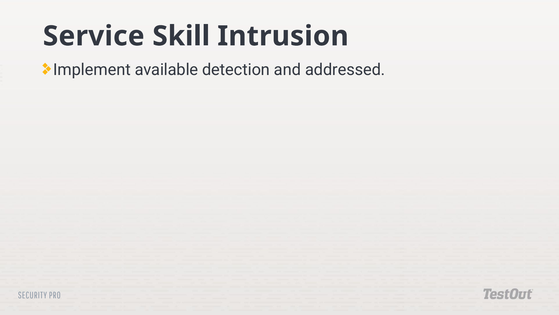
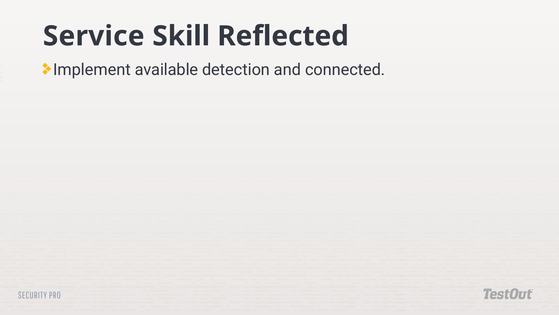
Intrusion: Intrusion -> Reflected (283, 36)
addressed: addressed -> connected (345, 70)
